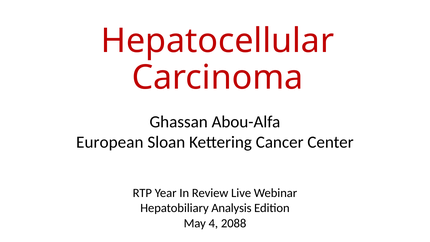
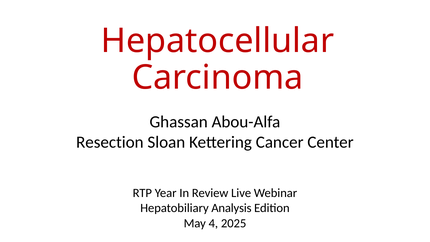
European: European -> Resection (110, 142)
2088: 2088 -> 2025 (234, 223)
